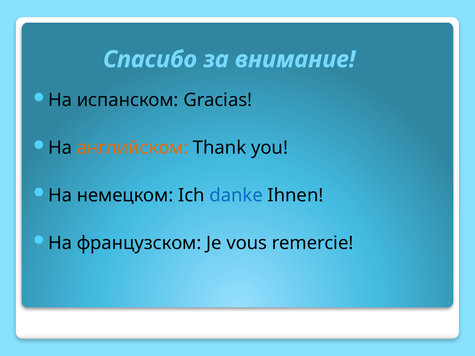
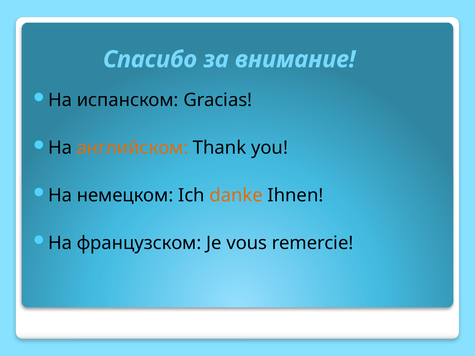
danke colour: blue -> orange (236, 196)
